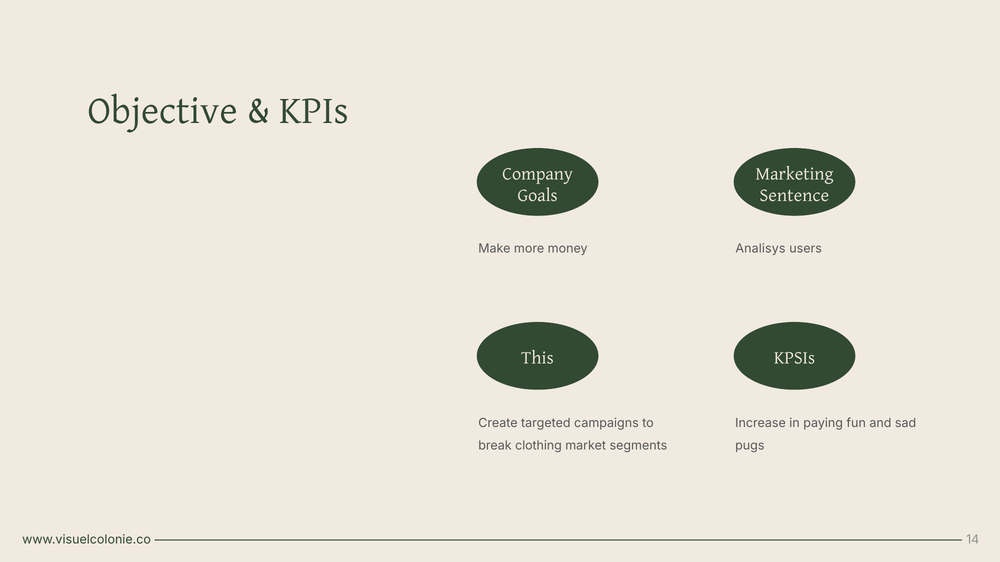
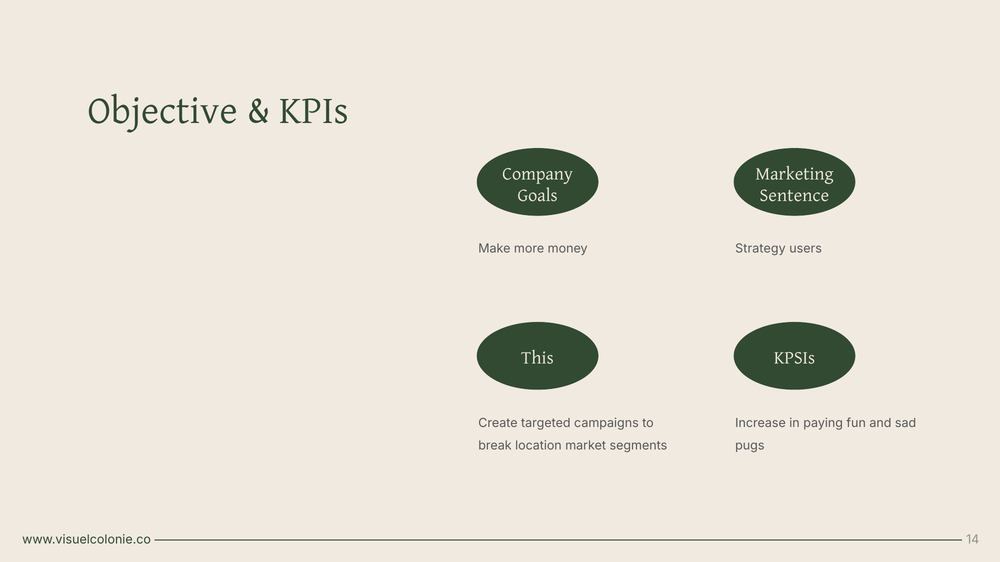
Analisys: Analisys -> Strategy (760, 249)
clothing: clothing -> location (538, 446)
